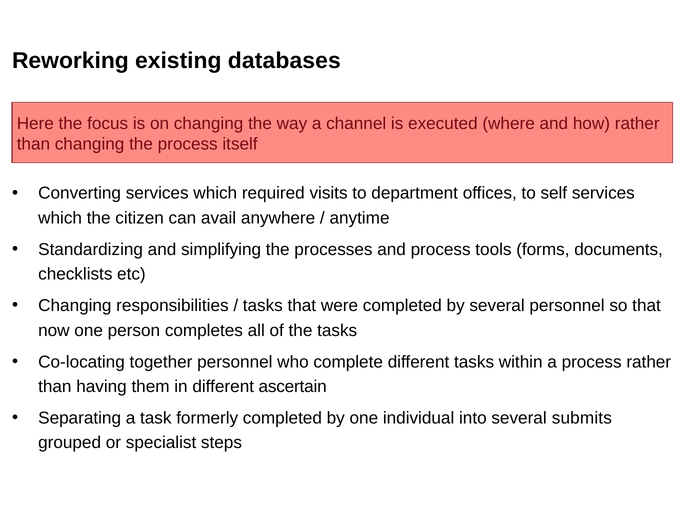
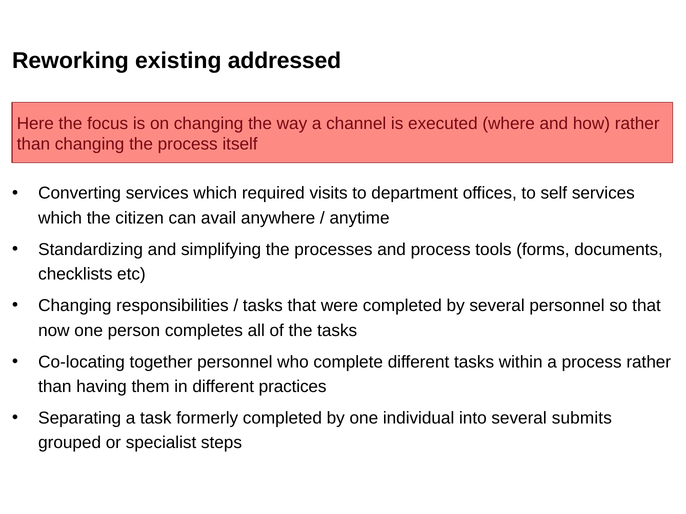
databases: databases -> addressed (284, 61)
ascertain: ascertain -> practices (293, 387)
